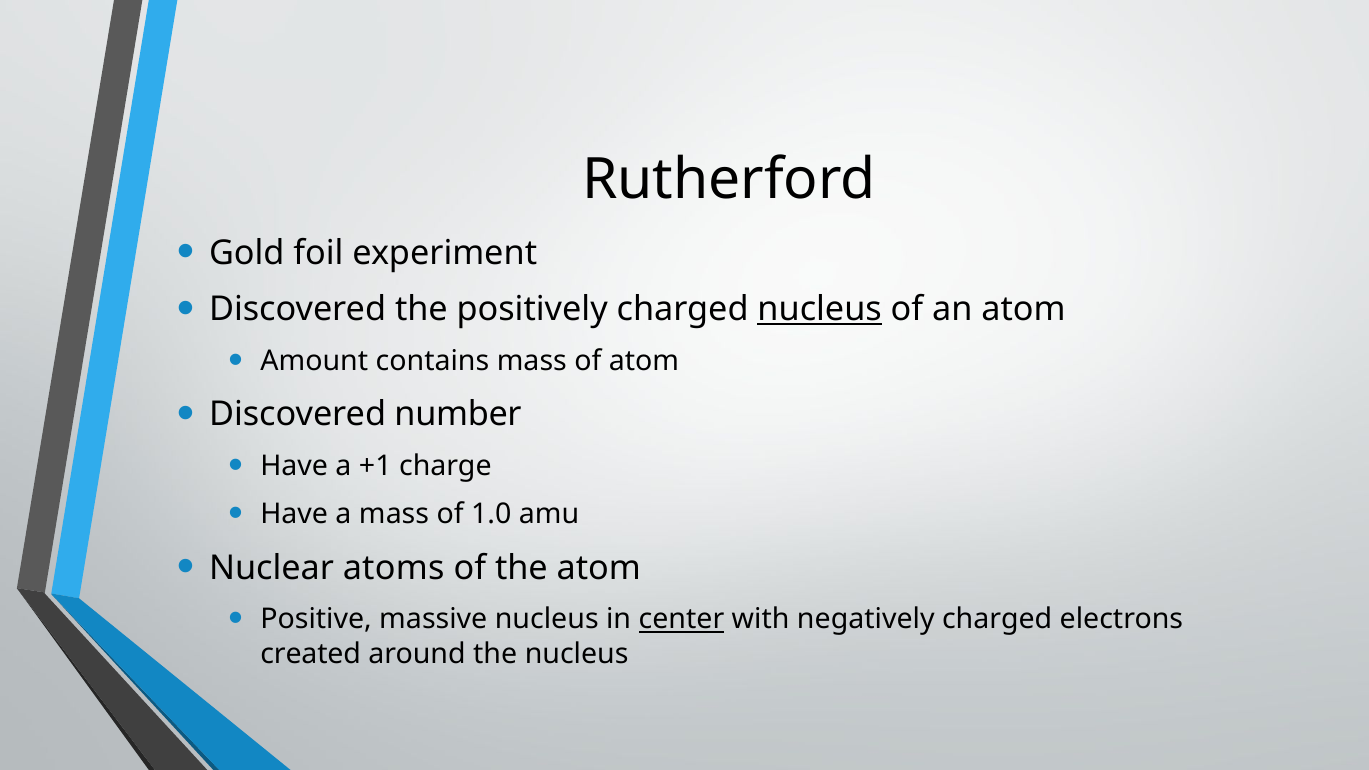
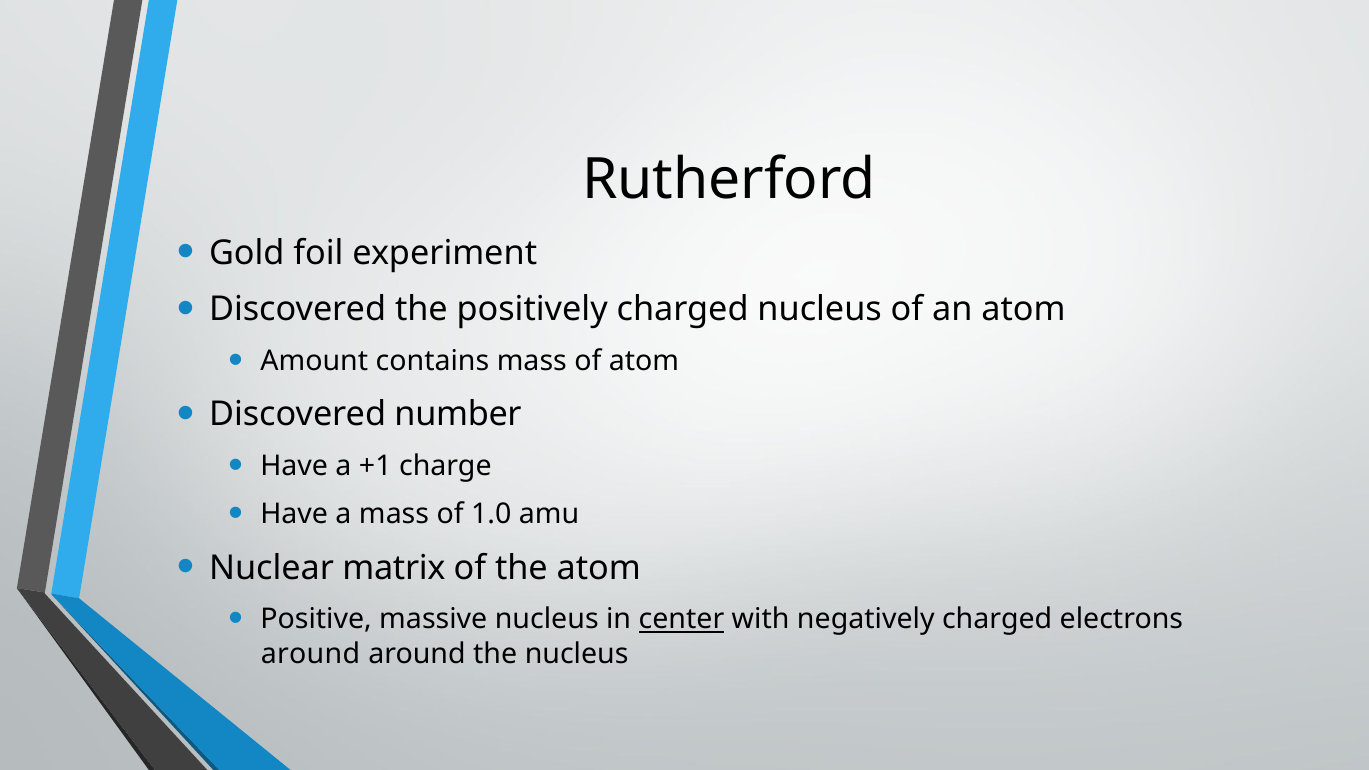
nucleus underline: present -> none (820, 309)
atoms: atoms -> matrix (394, 568)
created: created -> around (310, 654)
